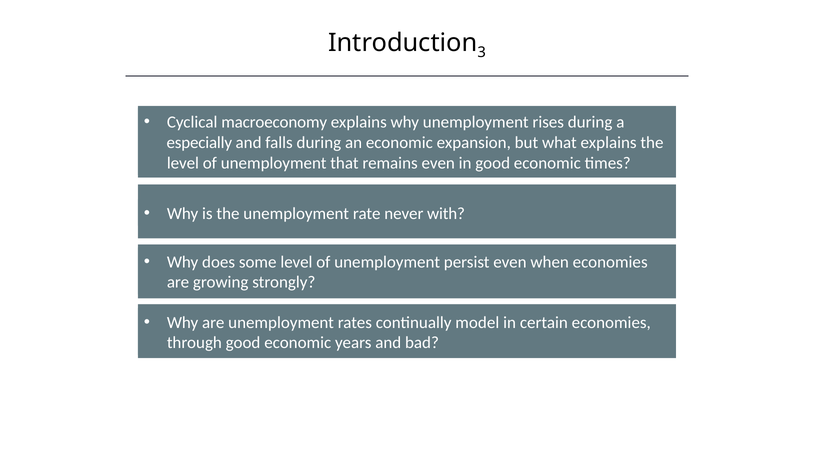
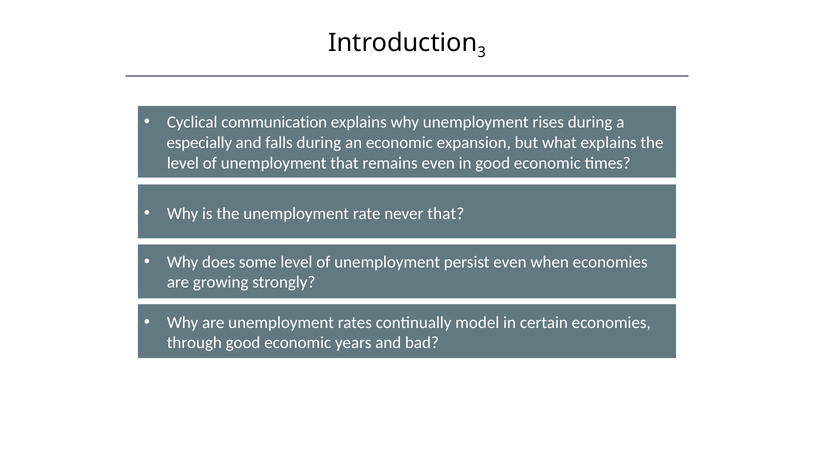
macroeconomy: macroeconomy -> communication (274, 122)
never with: with -> that (446, 214)
